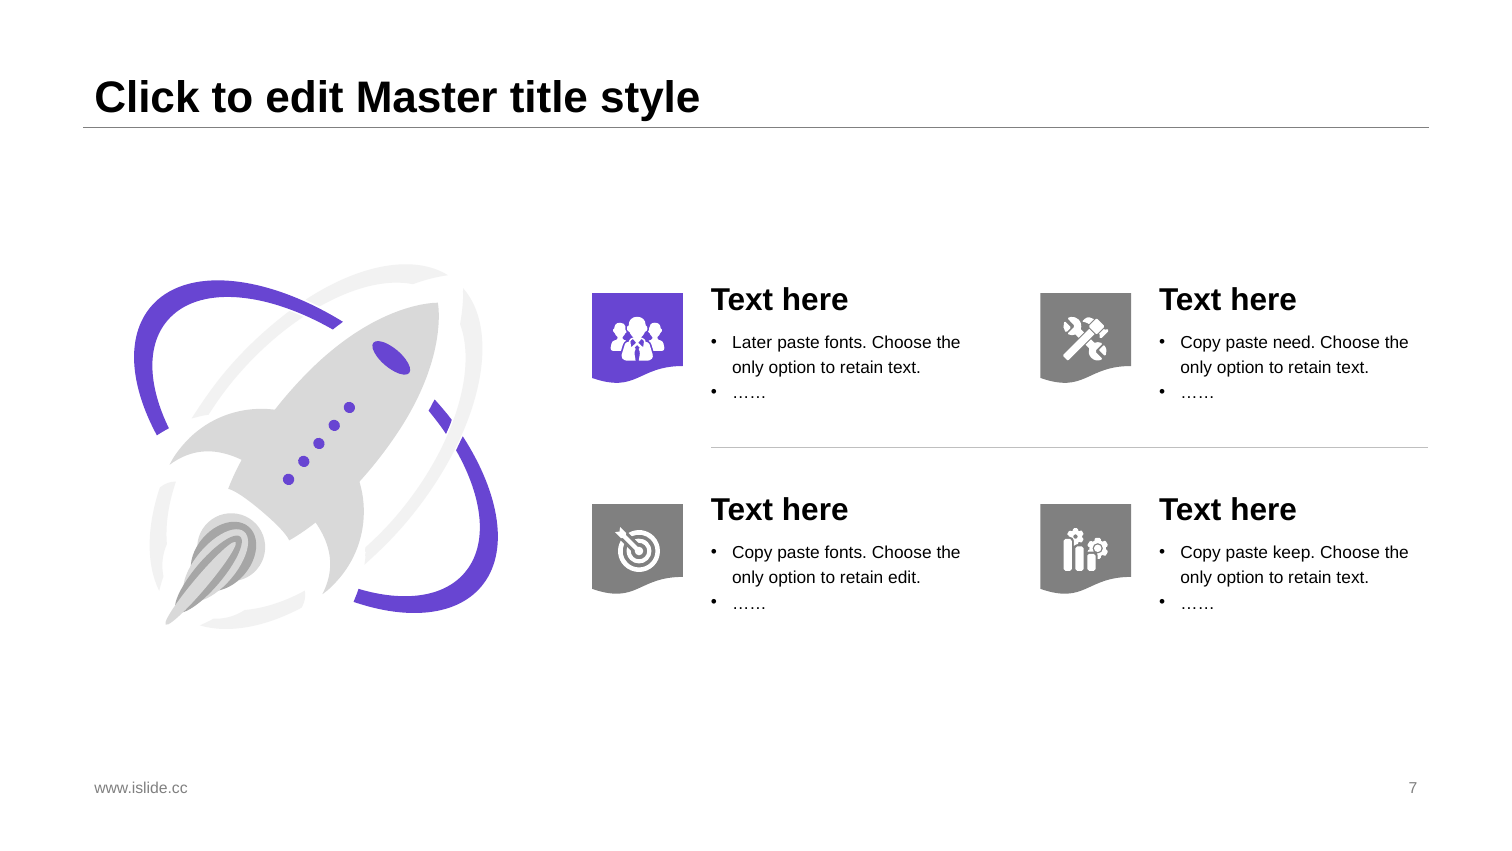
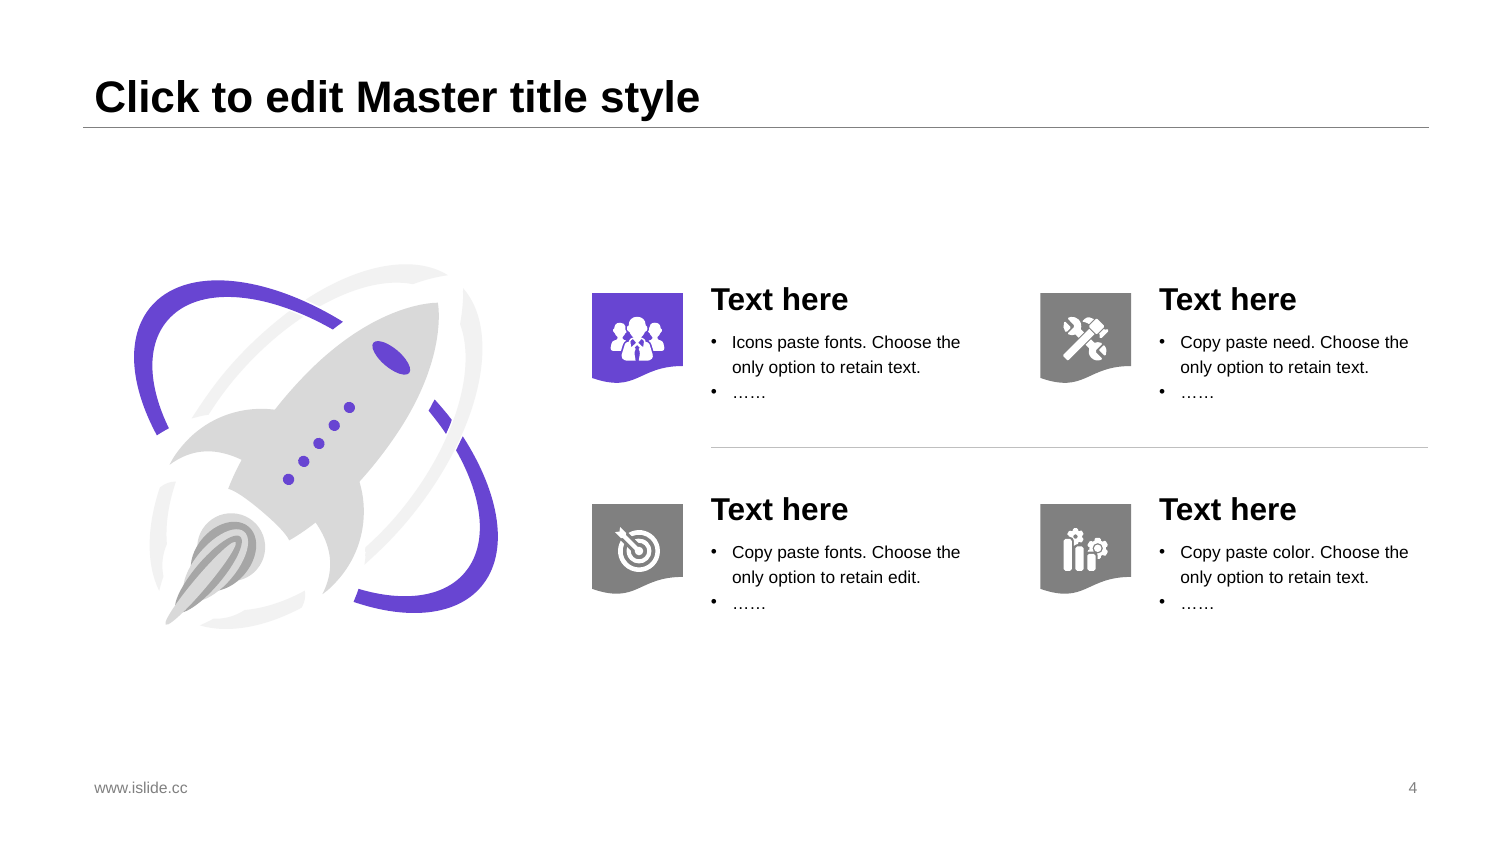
Later: Later -> Icons (752, 342)
keep: keep -> color (1294, 553)
7: 7 -> 4 (1413, 788)
